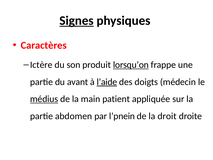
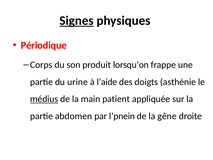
Caractères: Caractères -> Périodique (44, 45)
Ictère: Ictère -> Corps (41, 65)
lorsqu’on underline: present -> none (131, 65)
avant: avant -> urine (77, 82)
l’aide underline: present -> none (107, 82)
médecin: médecin -> asthénie (178, 82)
droit: droit -> gêne (167, 116)
